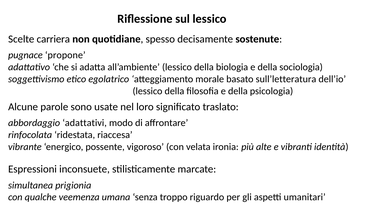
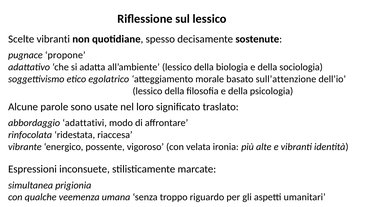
Scelte carriera: carriera -> vibranti (53, 39)
sull’letteratura: sull’letteratura -> sull’attenzione (286, 79)
